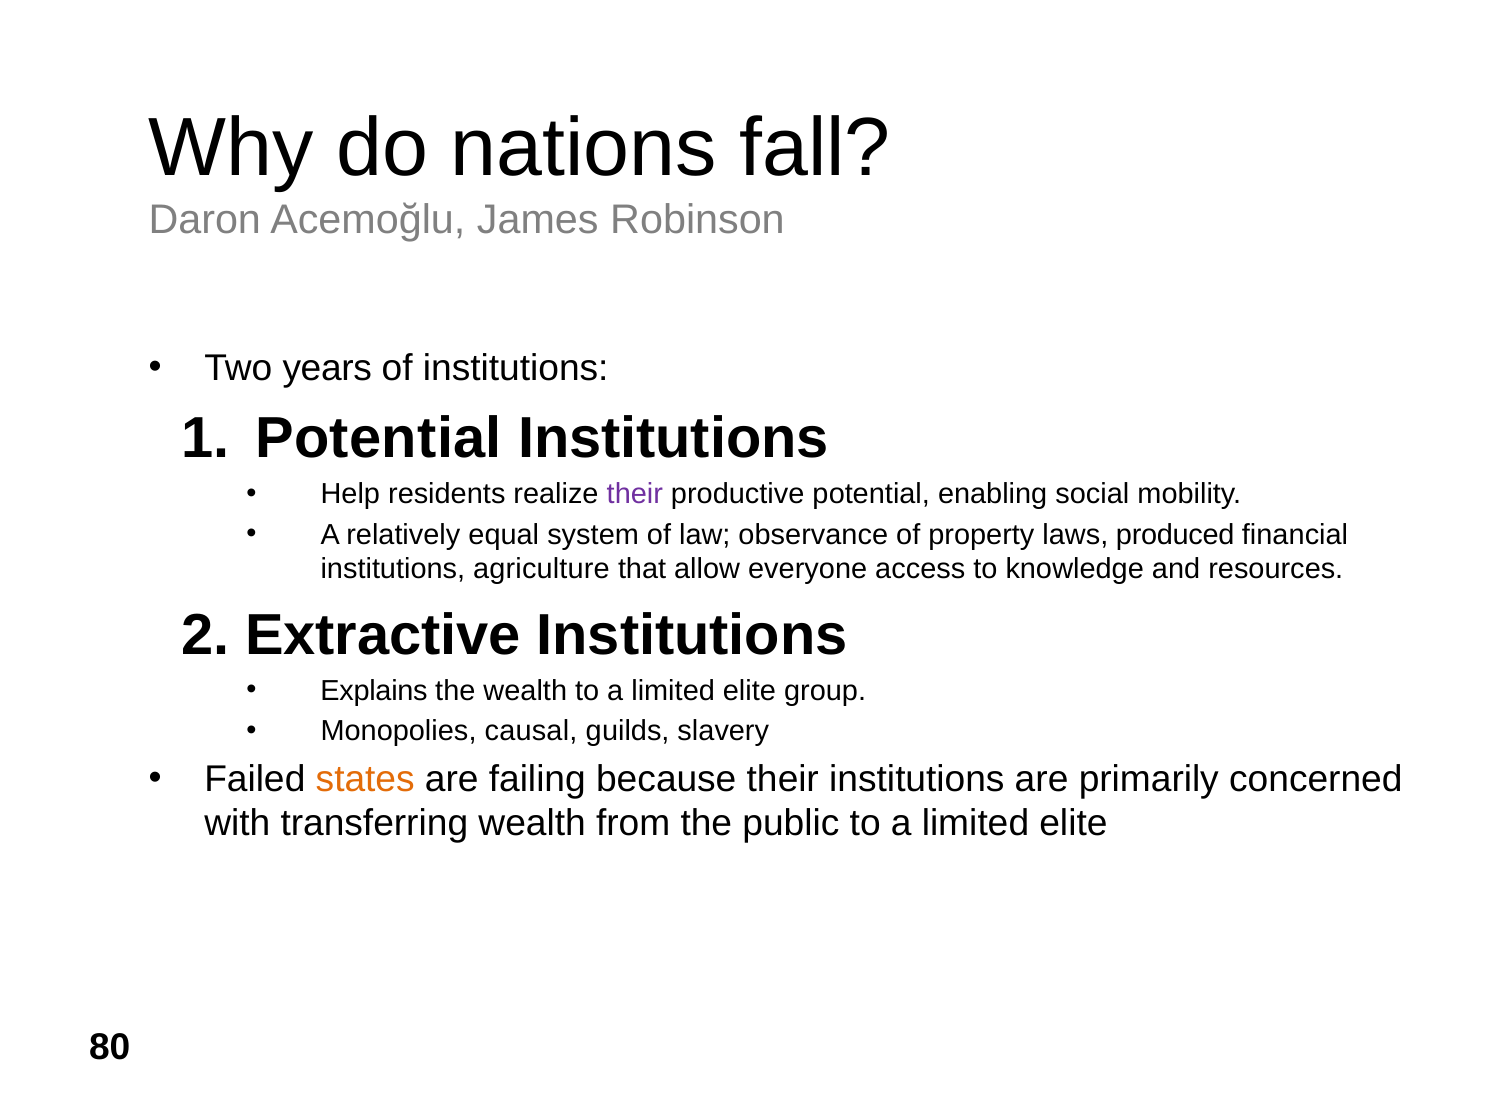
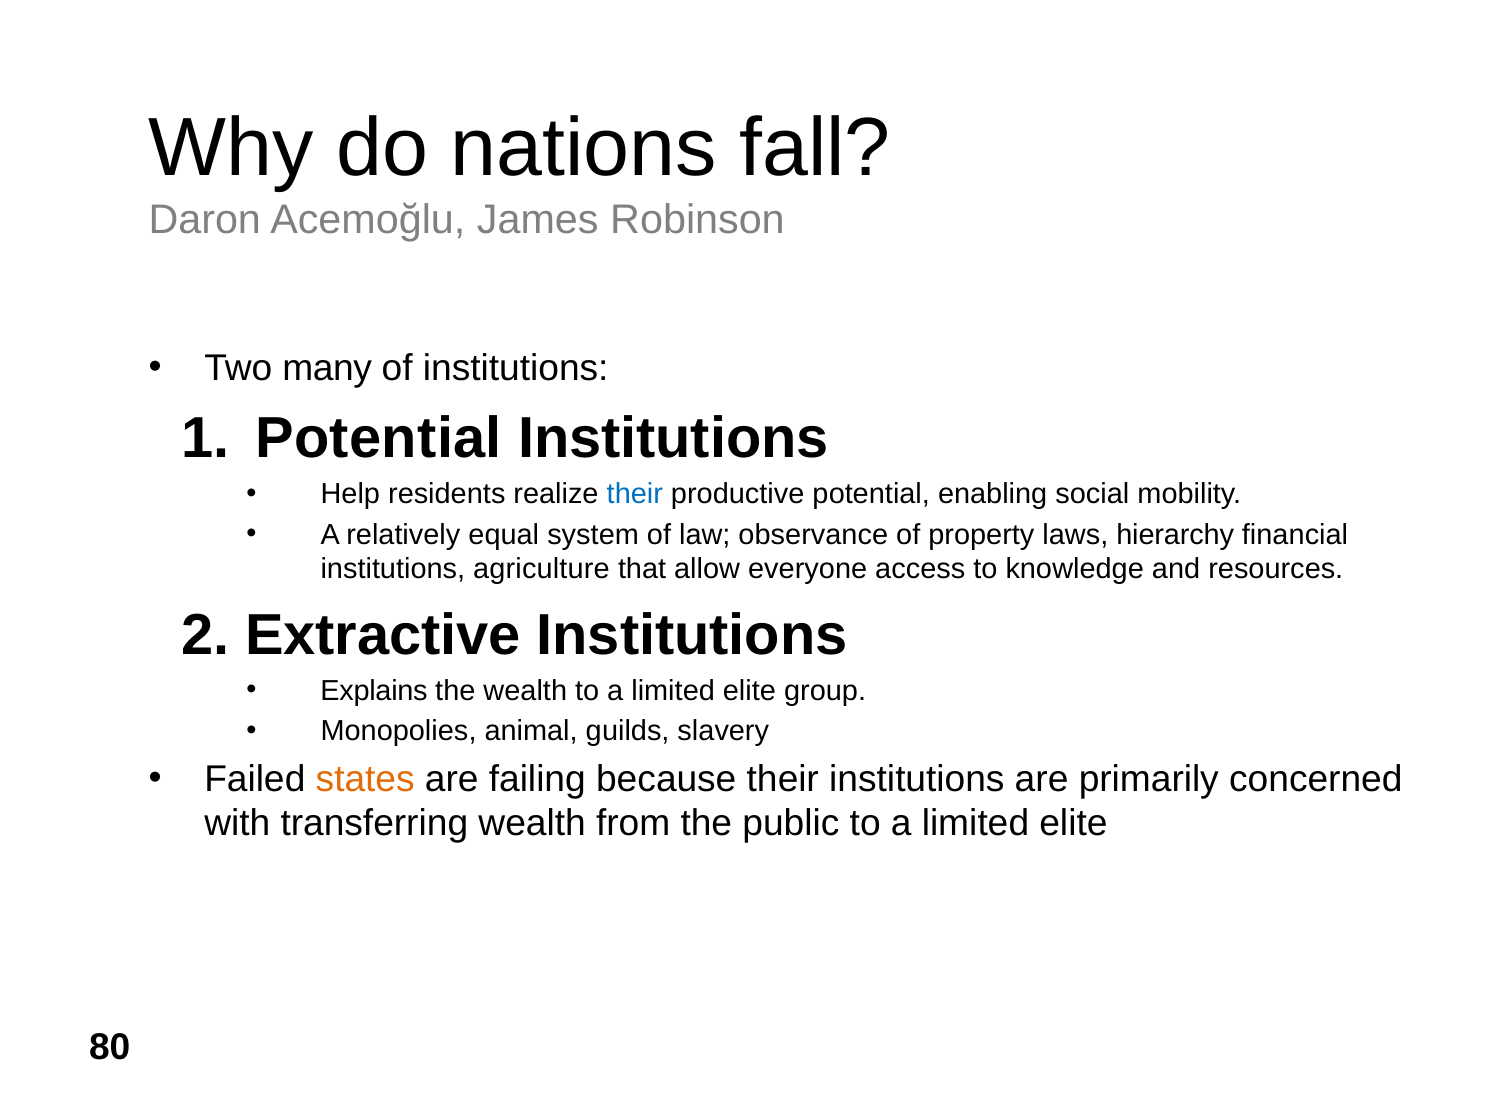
years: years -> many (327, 368)
their colour: purple -> blue (635, 494)
produced: produced -> hierarchy (1175, 534)
causal: causal -> animal (531, 731)
